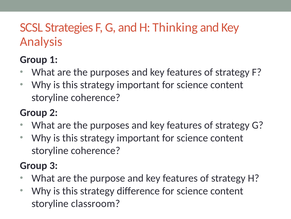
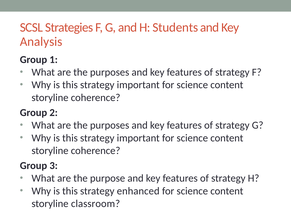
Thinking: Thinking -> Students (175, 27)
difference: difference -> enhanced (138, 190)
